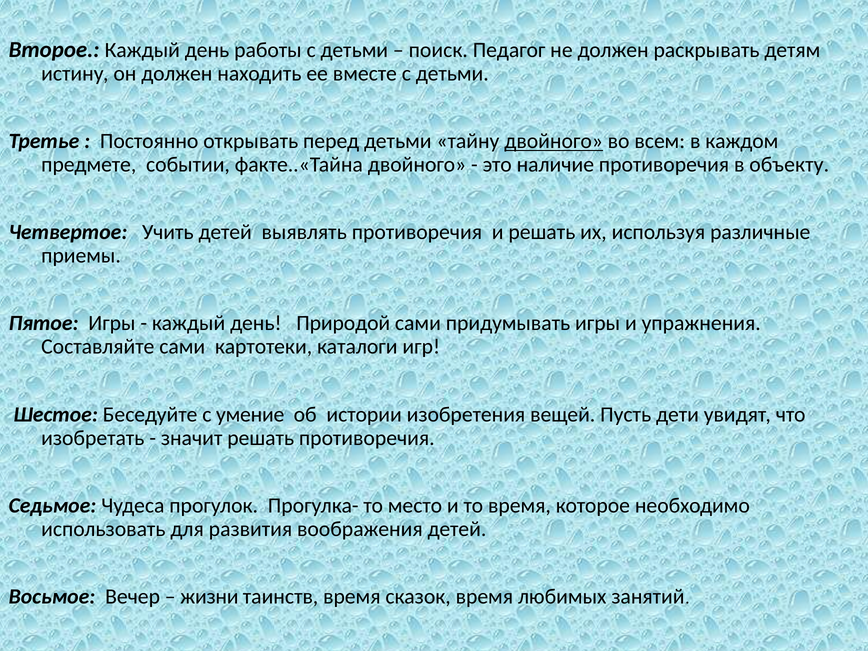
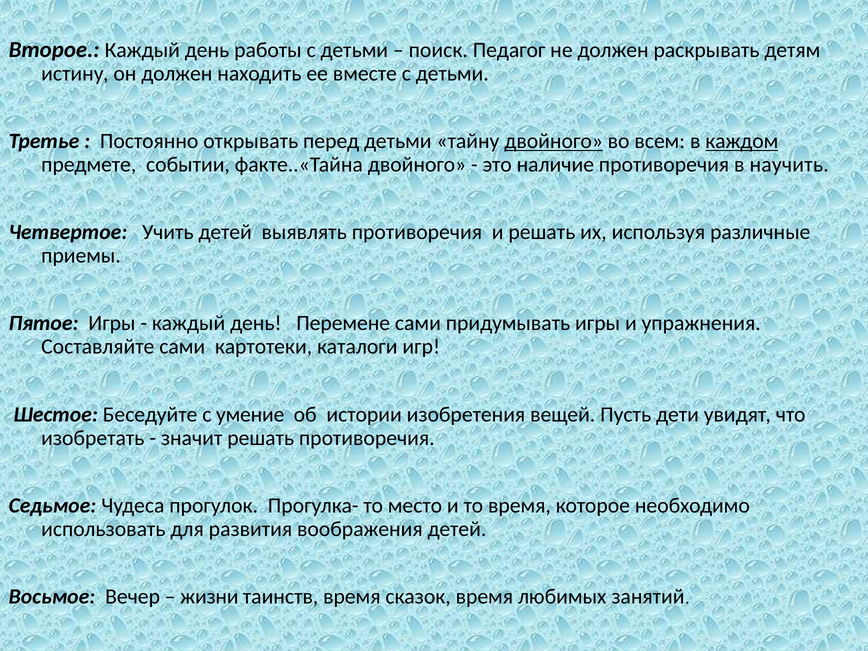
каждом underline: none -> present (742, 141)
объекту: объекту -> научить (789, 165)
Природой: Природой -> Перемене (343, 323)
